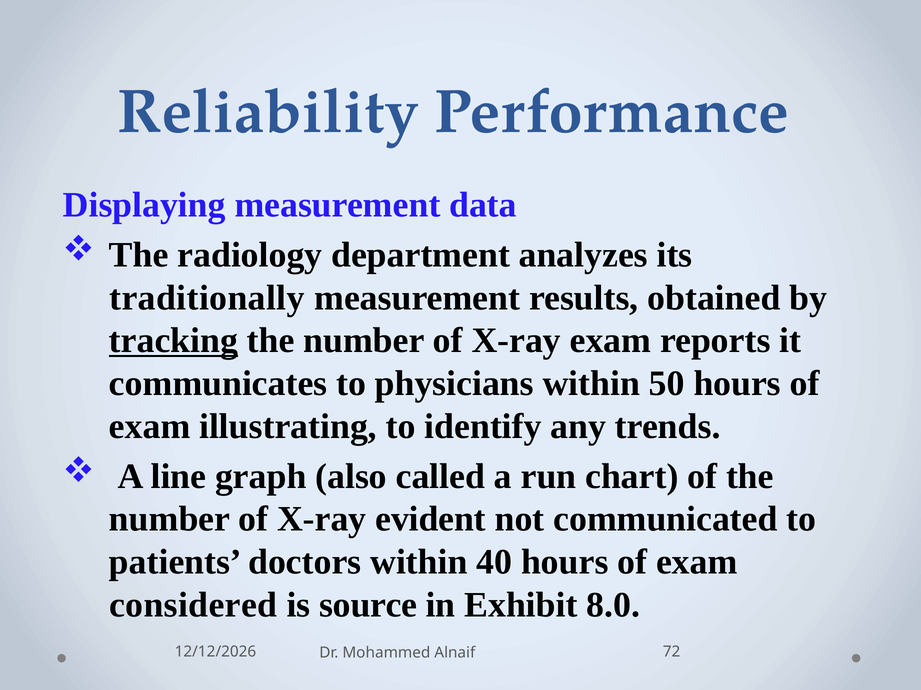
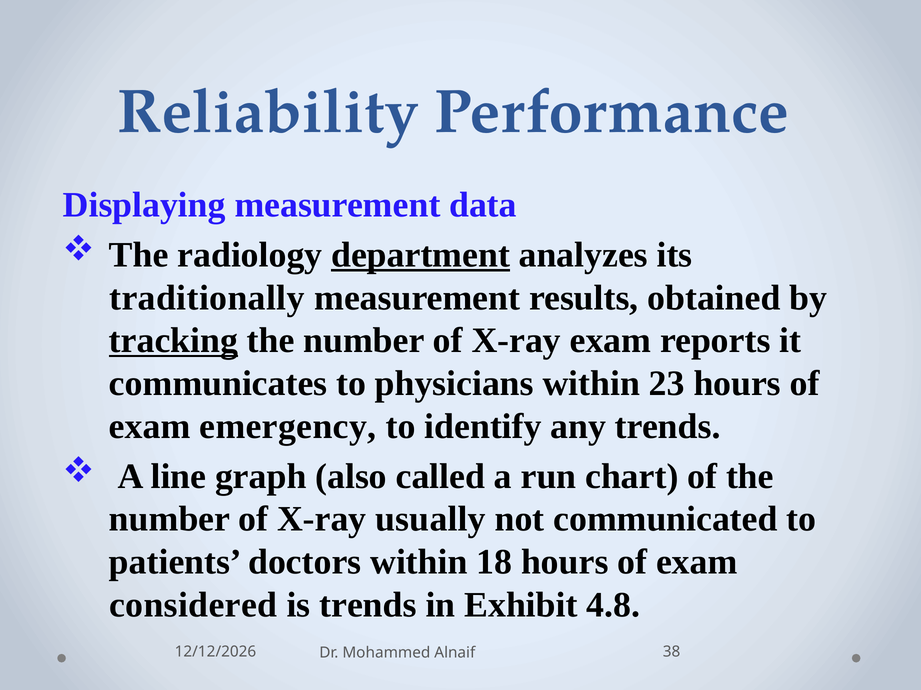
department underline: none -> present (421, 255)
50: 50 -> 23 (667, 384)
illustrating: illustrating -> emergency (288, 427)
evident: evident -> usually (430, 520)
40: 40 -> 18 (494, 563)
is source: source -> trends (368, 605)
8.0: 8.0 -> 4.8 (613, 605)
72: 72 -> 38 (672, 652)
